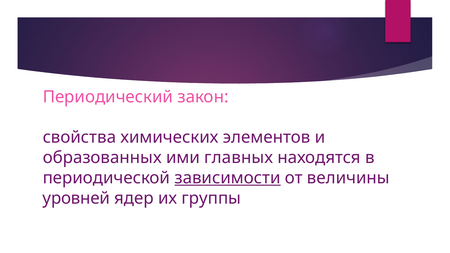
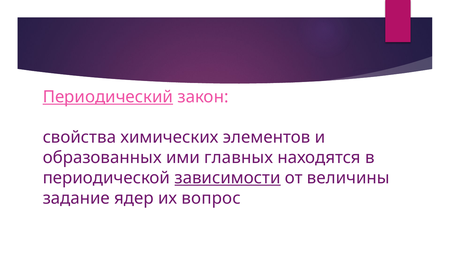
Периодический underline: none -> present (108, 97)
уровней: уровней -> задание (76, 198)
группы: группы -> вопрос (211, 198)
